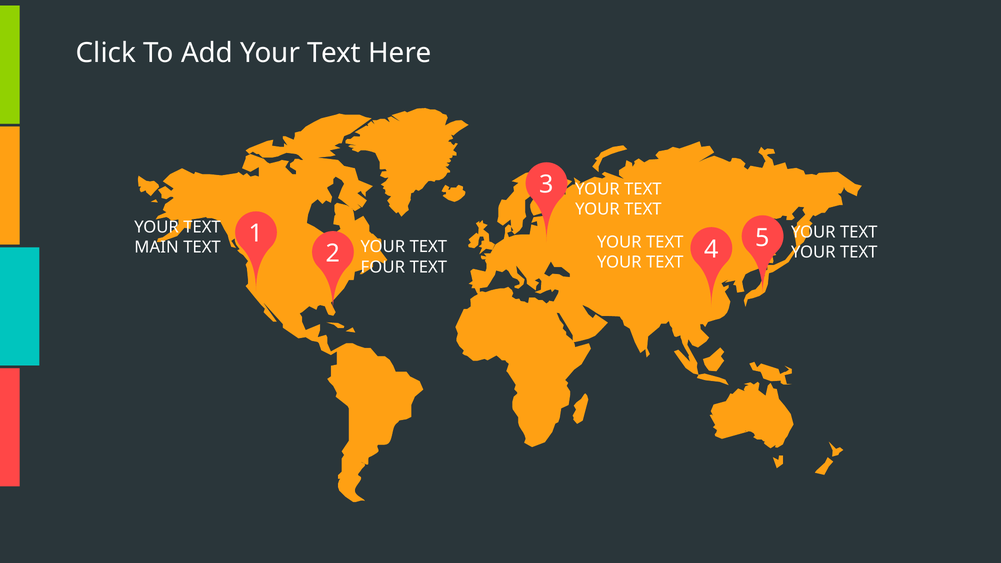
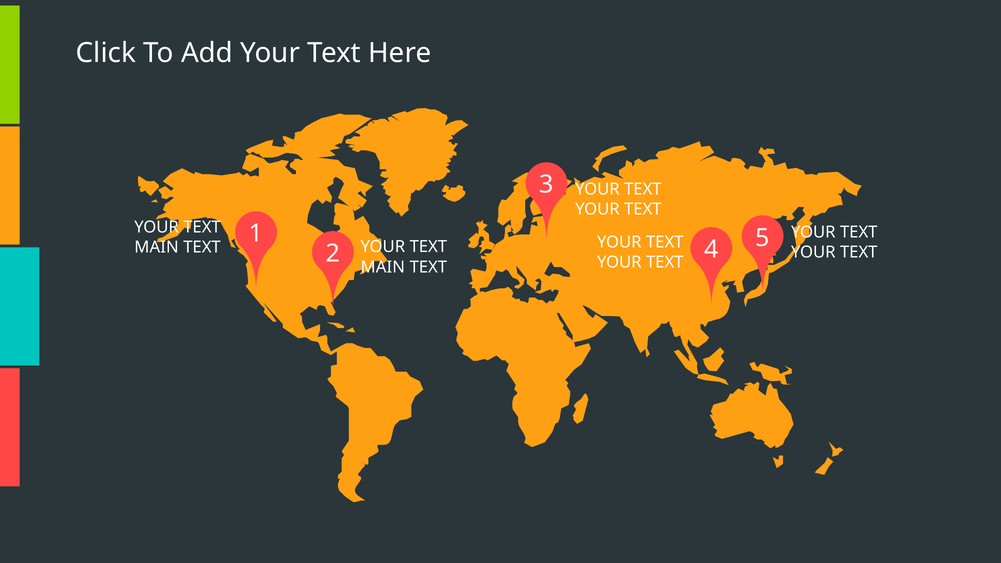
FOUR: FOUR -> MAIN (383, 267)
